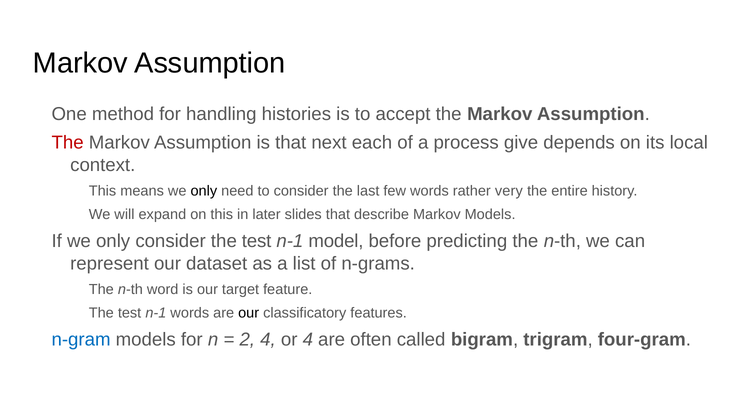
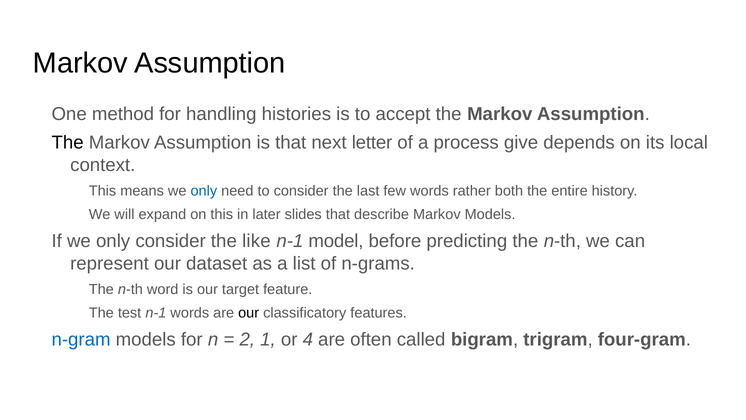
The colour: red -> black (68, 143)
each: each -> letter (372, 143)
only colour: black -> blue (204, 191)
very: very -> both (509, 191)
consider the test: test -> like (256, 241)
2 4: 4 -> 1 (268, 339)
